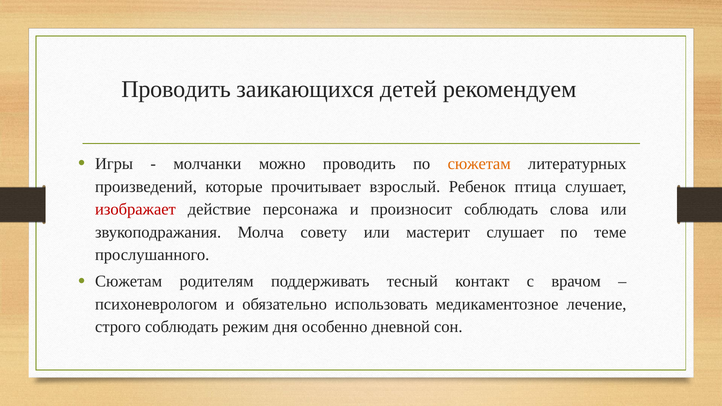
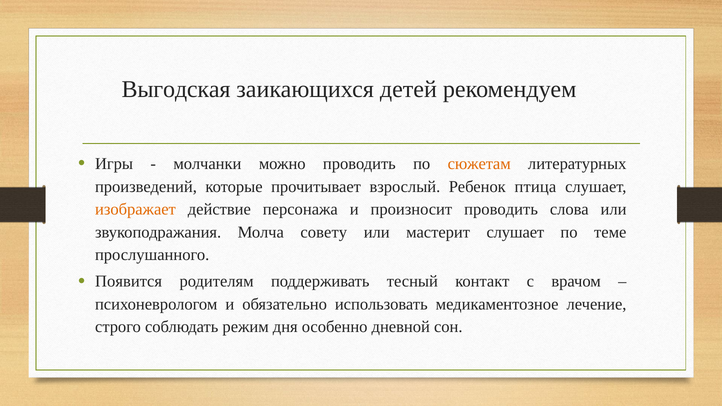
Проводить: Проводить -> Выгодская (176, 89)
изображает colour: red -> orange (135, 209)
произносит соблюдать: соблюдать -> проводить (501, 209)
Сюжетам: Сюжетам -> Появится (129, 282)
